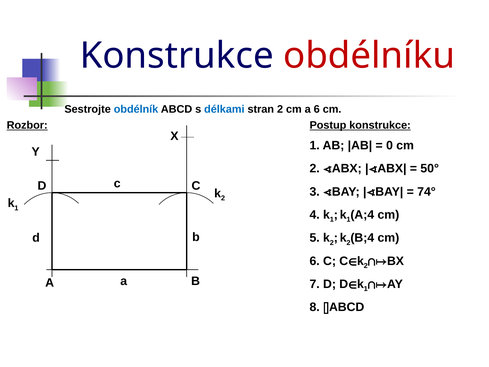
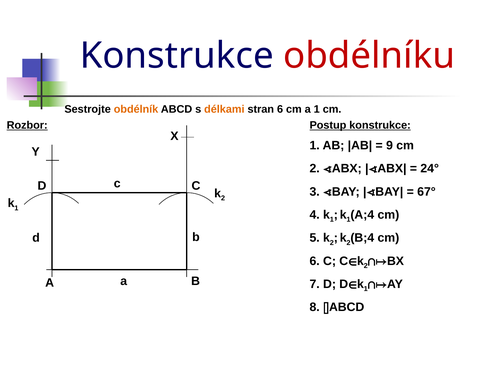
obdélník colour: blue -> orange (136, 109)
délkami colour: blue -> orange (224, 109)
stran 2: 2 -> 6 (280, 109)
a 6: 6 -> 1 (317, 109)
0: 0 -> 9 (390, 145)
50°: 50° -> 24° (430, 168)
74°: 74° -> 67° (426, 192)
